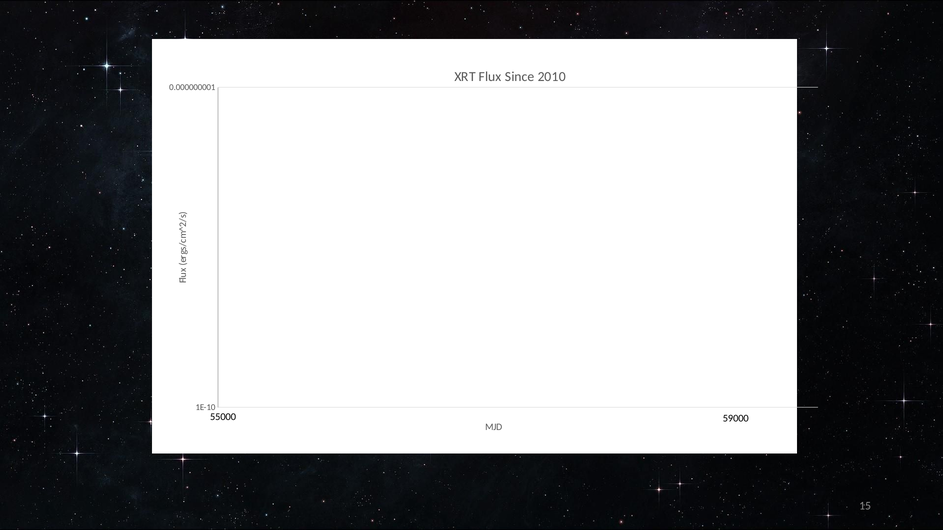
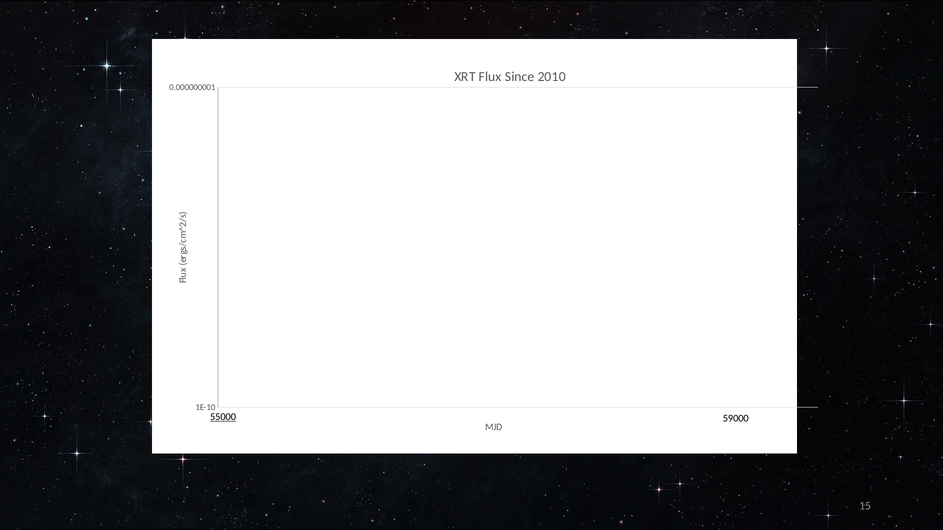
55000 underline: none -> present (223, 417)
